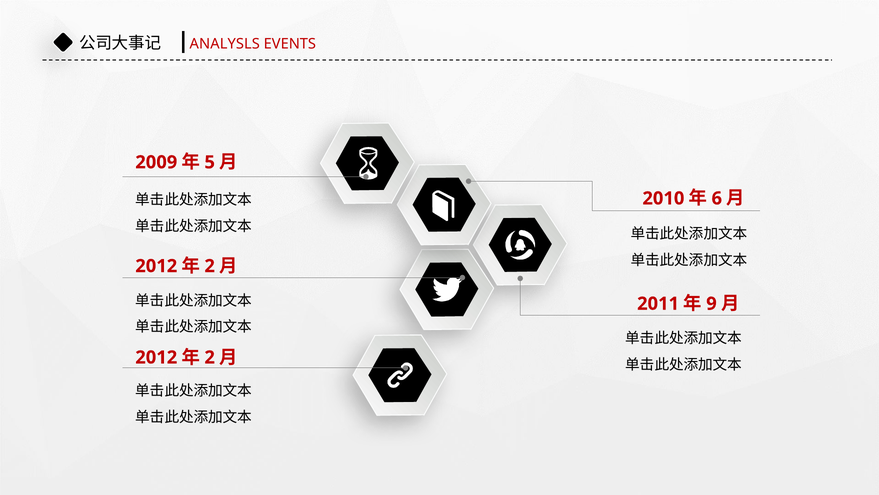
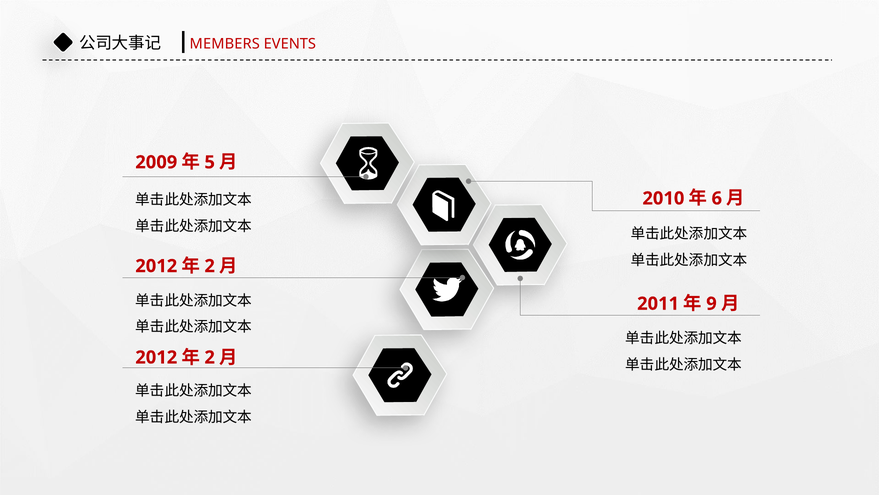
ANALYSLS: ANALYSLS -> MEMBERS (225, 44)
